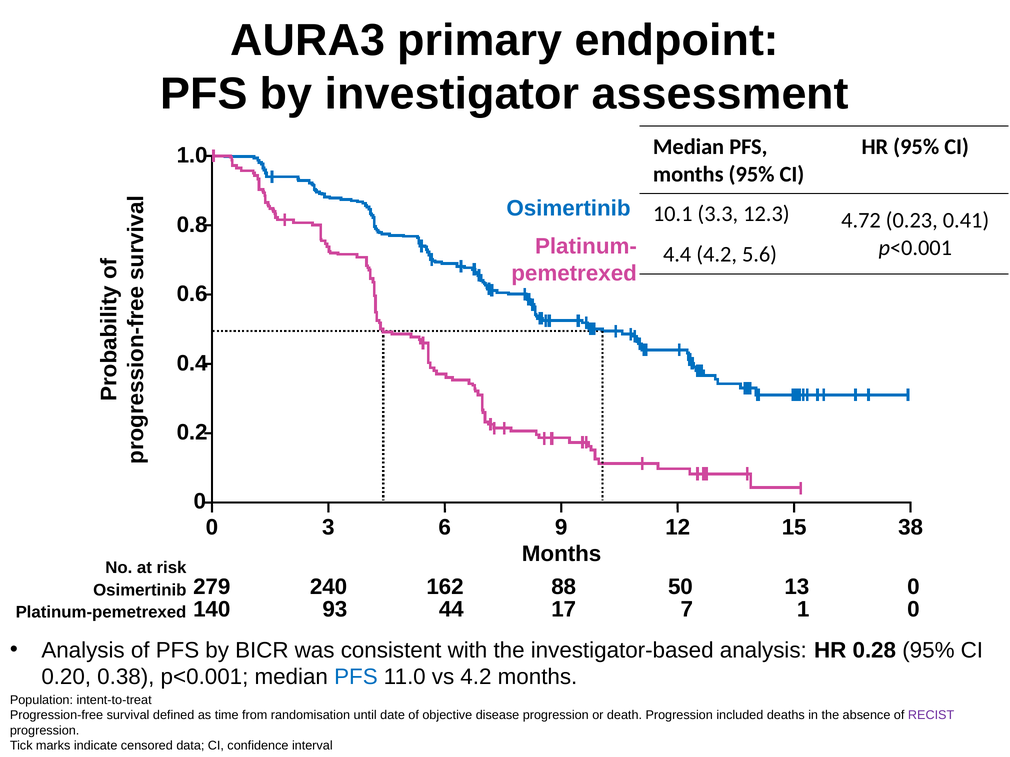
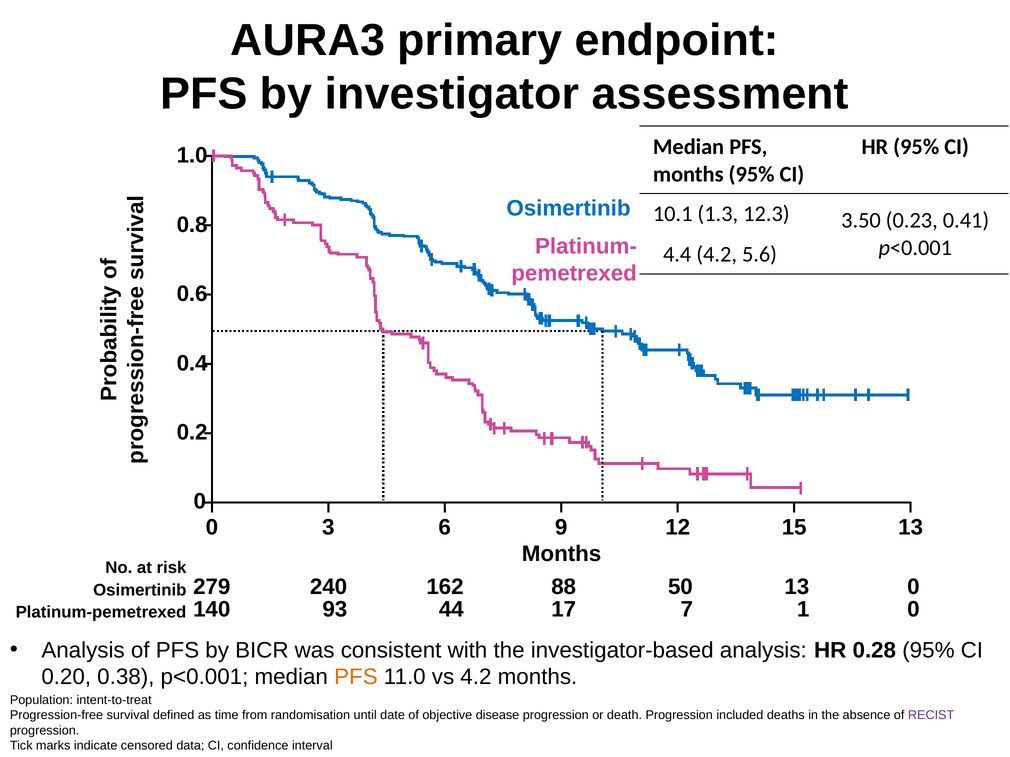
3.3: 3.3 -> 1.3 (718, 214)
4.72: 4.72 -> 3.50 (861, 220)
15 38: 38 -> 13 (911, 528)
PFS colour: blue -> orange (356, 677)
